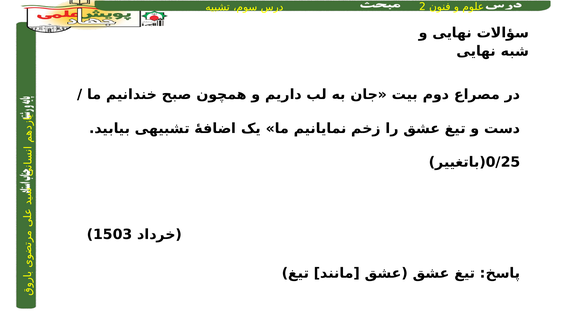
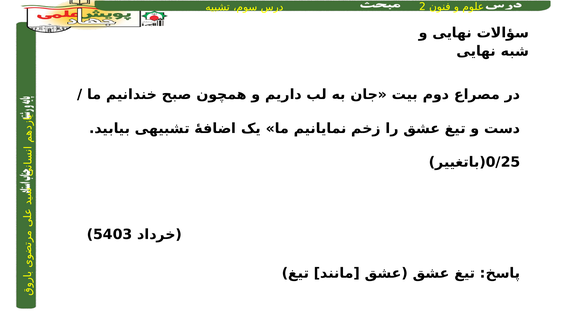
1503: 1503 -> 5403 (113, 235)
